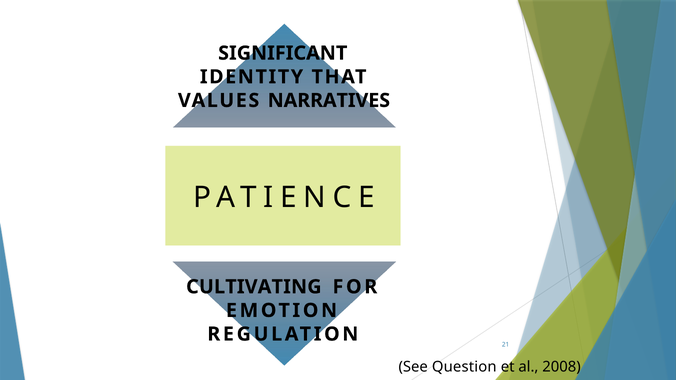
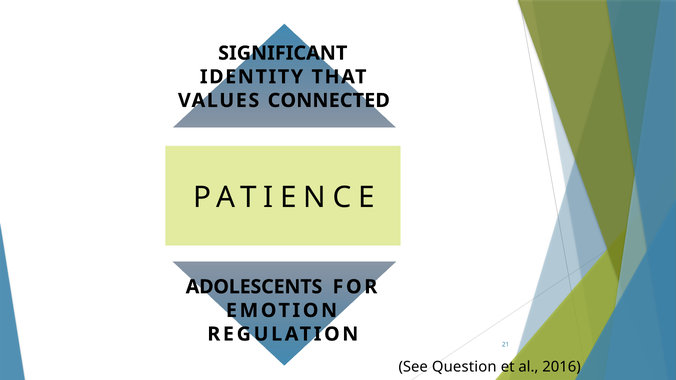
NARRATIVES: NARRATIVES -> CONNECTED (329, 101)
CULTIVATING: CULTIVATING -> ADOLESCENTS (254, 287)
2008: 2008 -> 2016 (562, 367)
